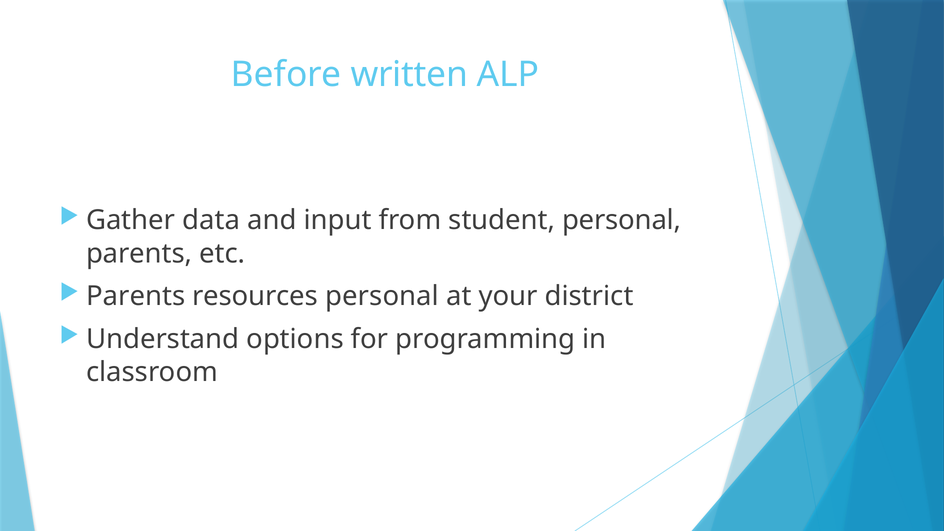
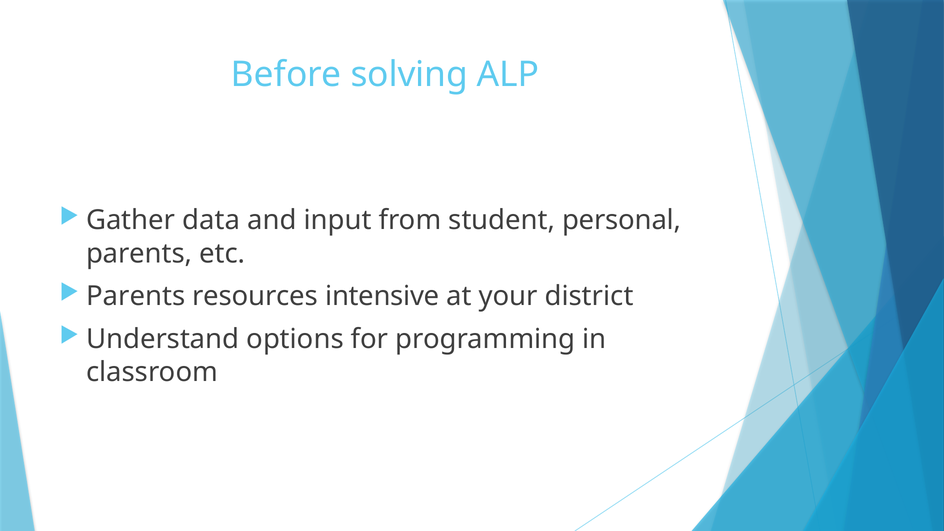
written: written -> solving (409, 74)
resources personal: personal -> intensive (382, 296)
